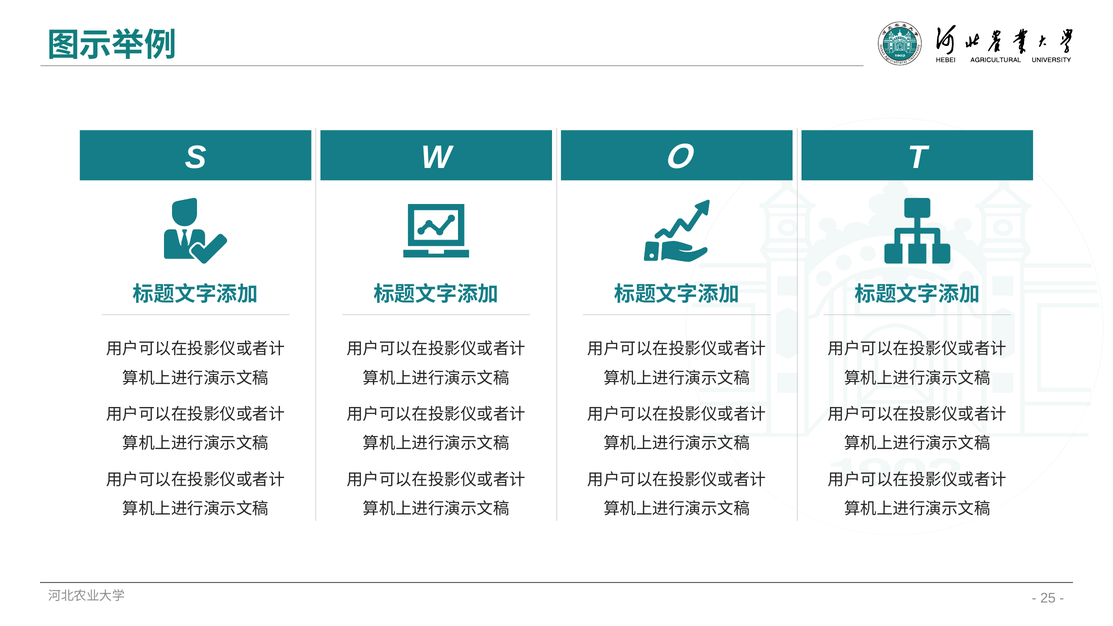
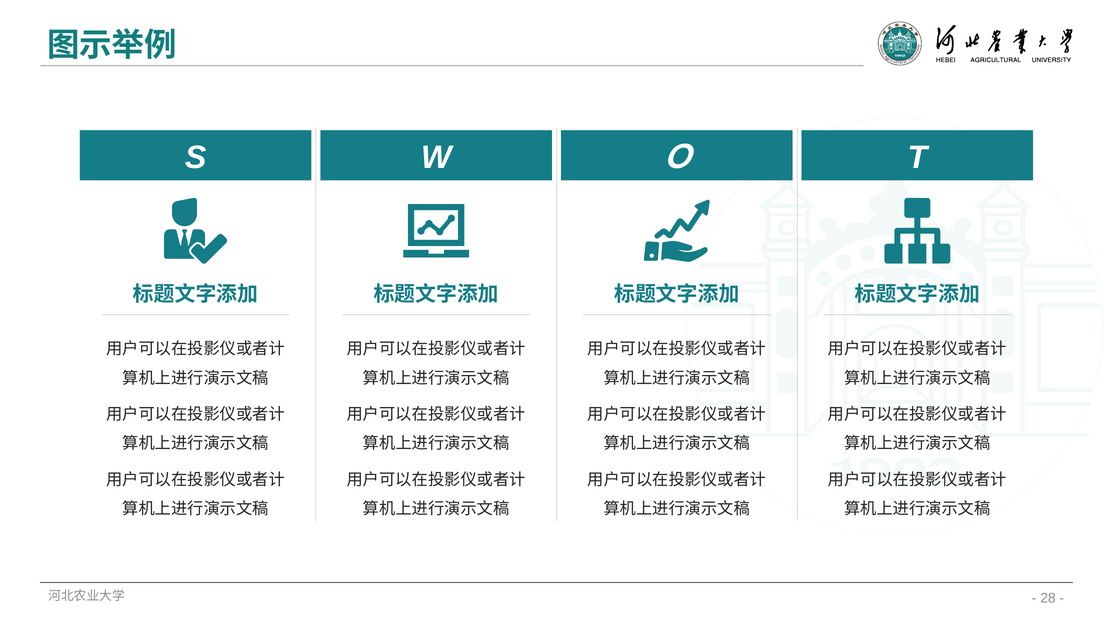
25: 25 -> 28 (1048, 598)
